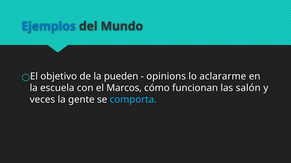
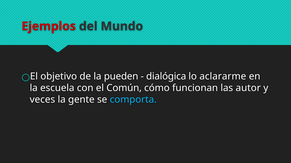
Ejemplos colour: blue -> red (49, 26)
opinions: opinions -> dialógica (166, 77)
Marcos: Marcos -> Común (124, 88)
salón: salón -> autor (248, 88)
